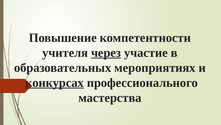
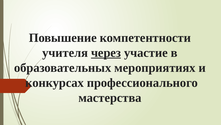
конкурсах underline: present -> none (54, 82)
